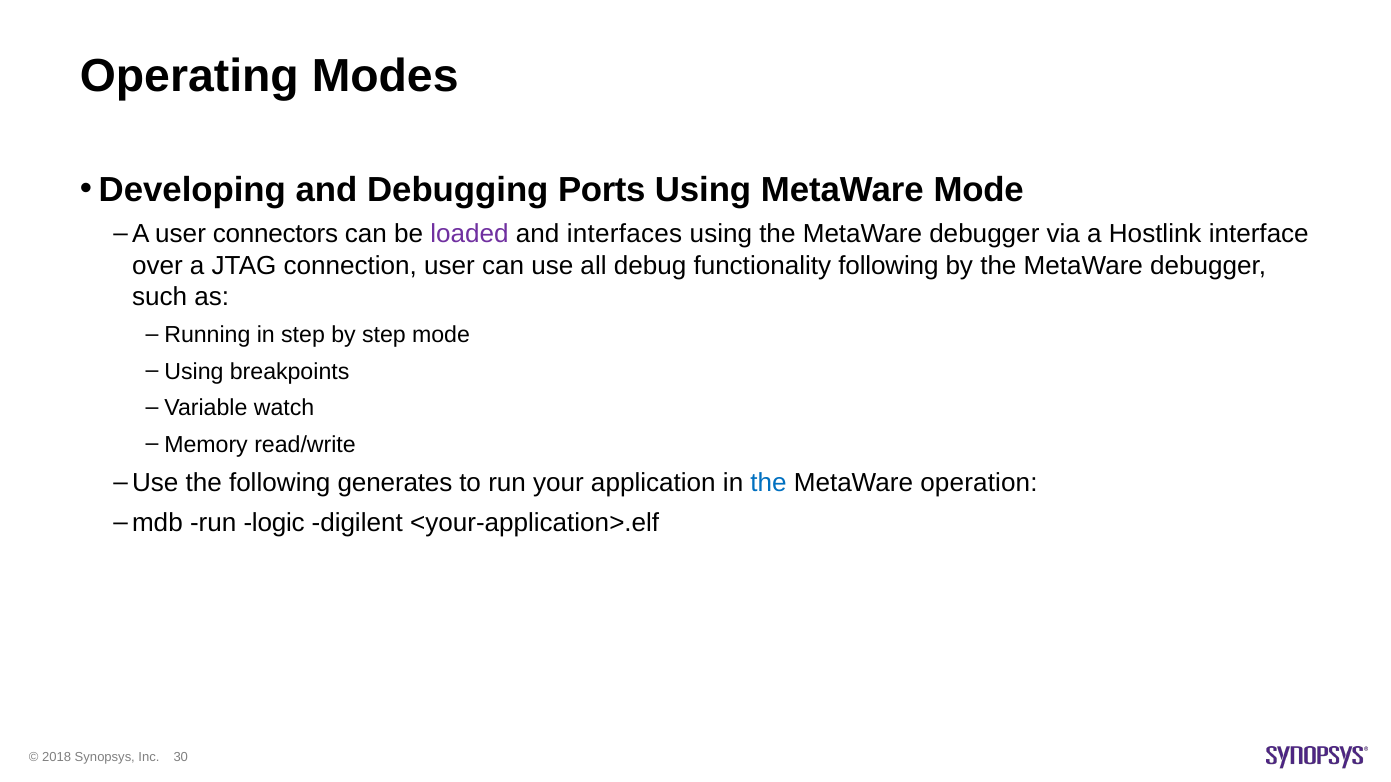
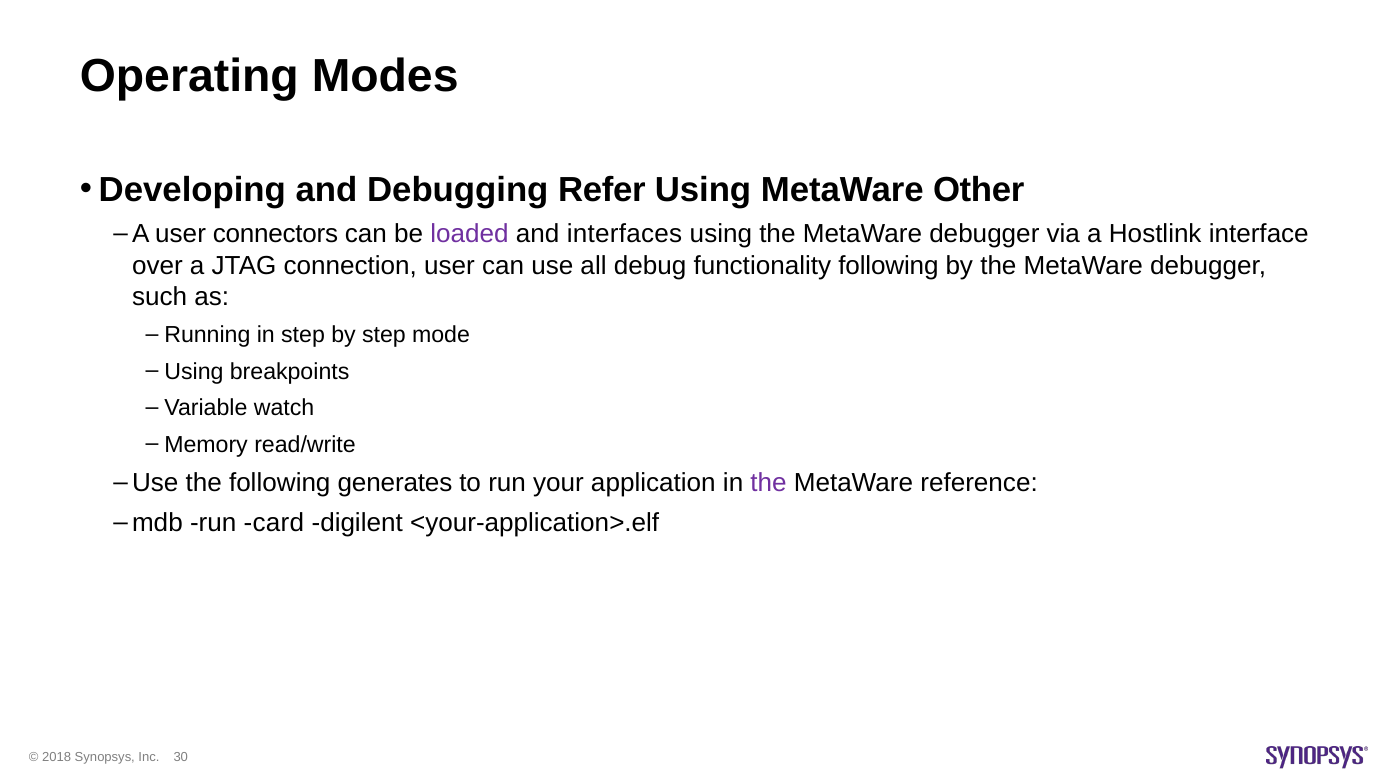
Ports: Ports -> Refer (602, 190)
MetaWare Mode: Mode -> Other (979, 190)
the colour: blue -> purple (769, 483)
operation: operation -> reference (979, 483)
logic: logic -> card (274, 523)
